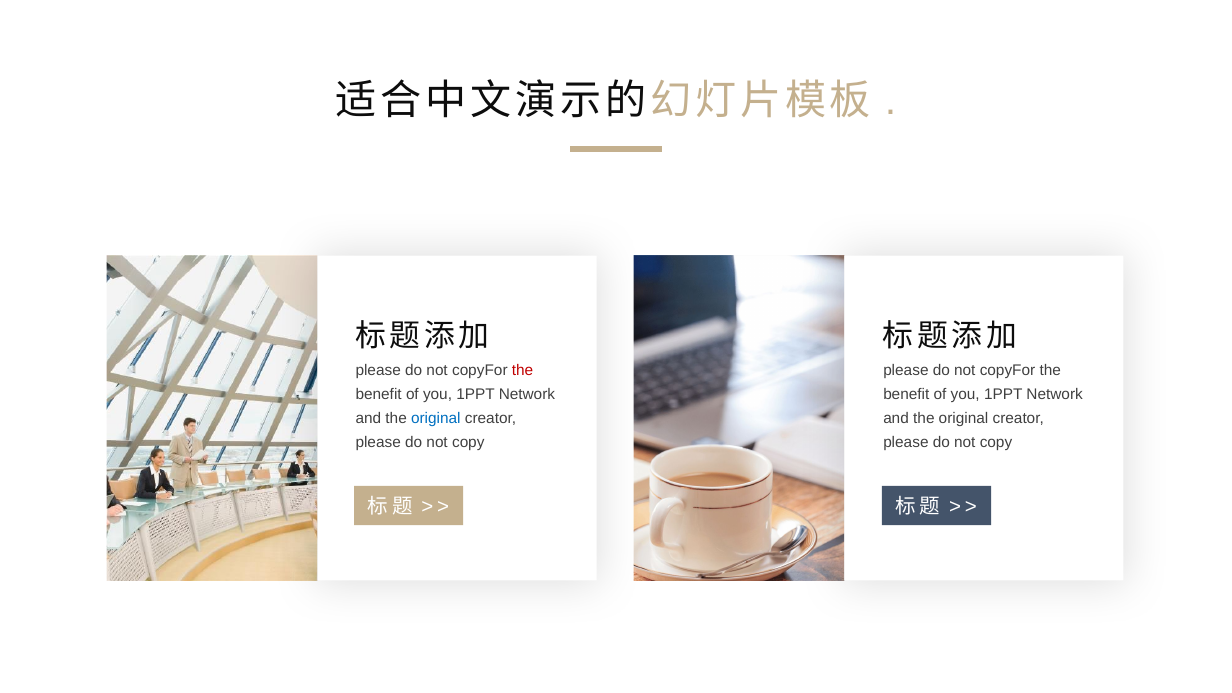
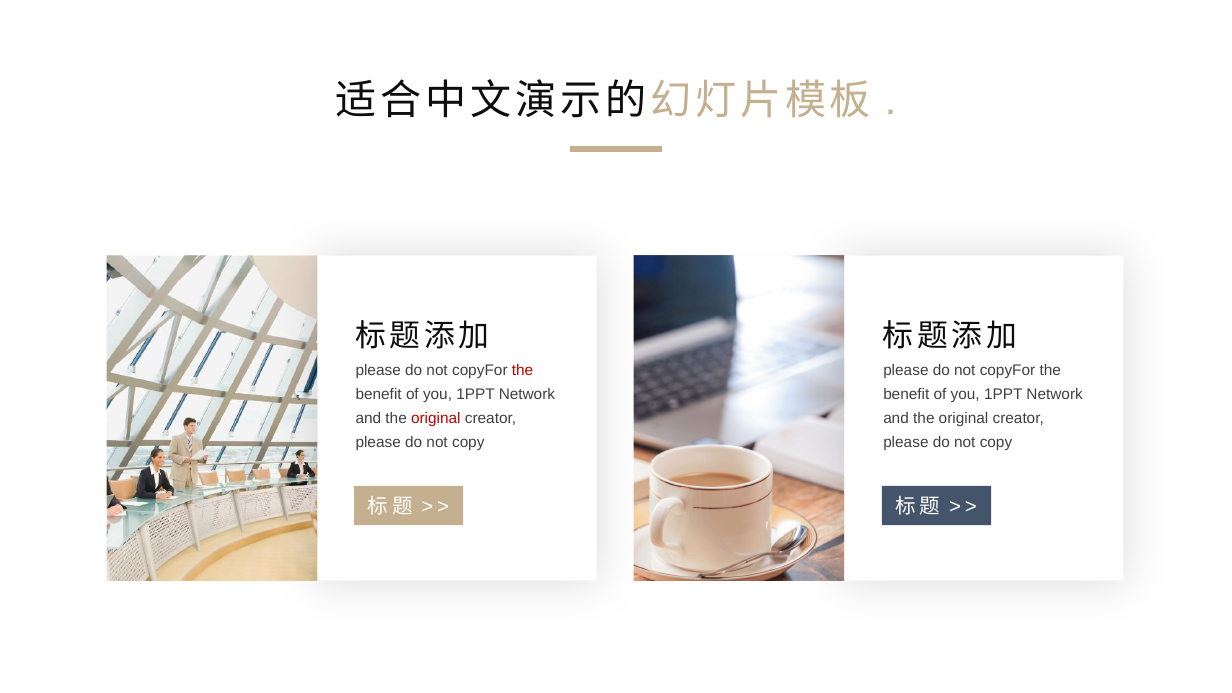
original colour: blue -> red (436, 418)
